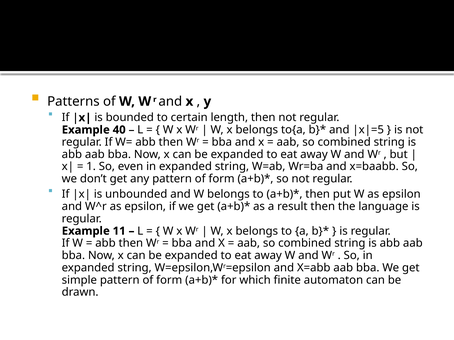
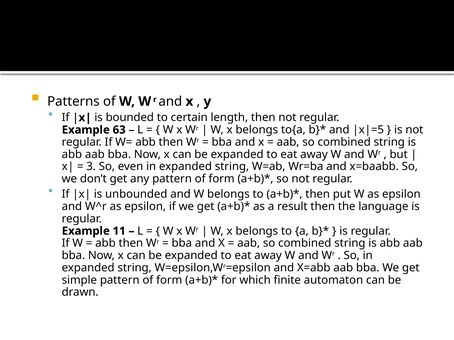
40: 40 -> 63 (119, 130)
1: 1 -> 3 (91, 167)
